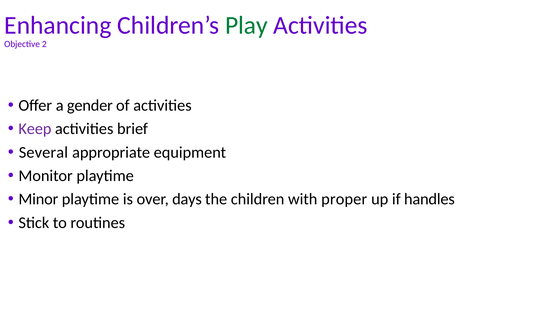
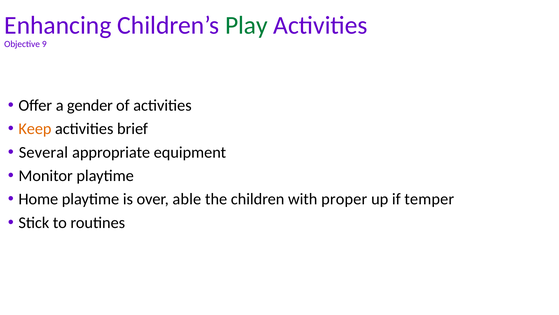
2: 2 -> 9 (44, 44)
Keep colour: purple -> orange (35, 129)
Minor: Minor -> Home (38, 199)
days: days -> able (187, 199)
handles: handles -> temper (429, 199)
